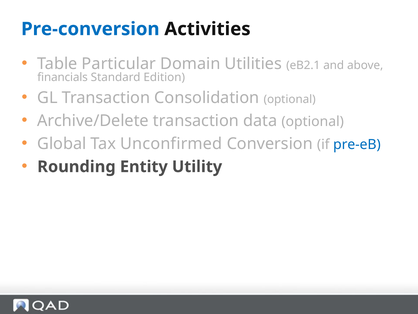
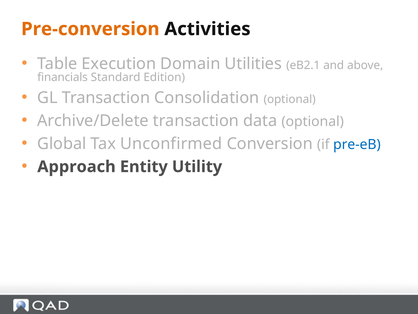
Pre-conversion colour: blue -> orange (90, 29)
Particular: Particular -> Execution (119, 64)
Rounding: Rounding -> Approach (76, 166)
